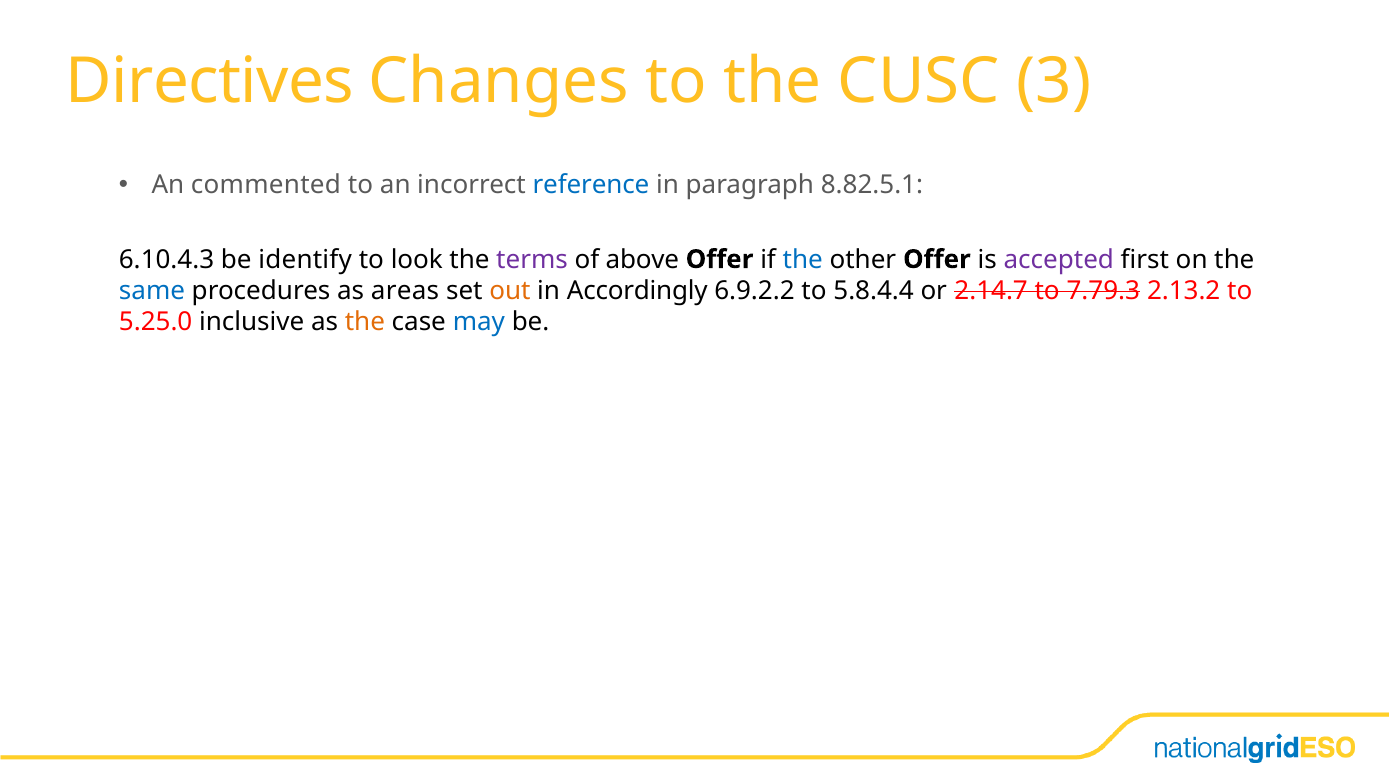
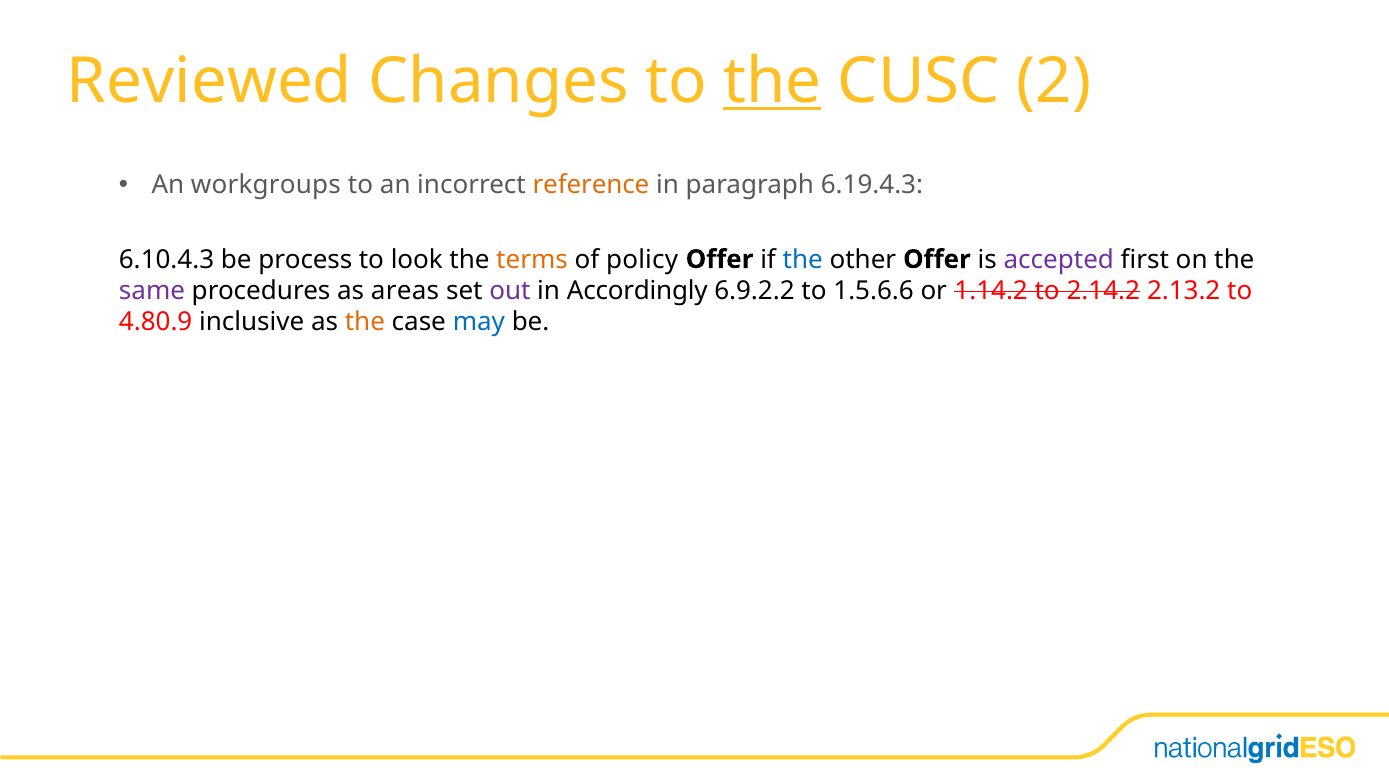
Directives: Directives -> Reviewed (209, 81)
the underline: none -> present (772, 81)
3: 3 -> 2 (1054, 81)
commented: commented -> workgroups (266, 185)
reference colour: blue -> orange (591, 185)
8.82.5.1: 8.82.5.1 -> 6.19.4.3 (872, 185)
identify: identify -> process (305, 260)
terms colour: purple -> orange (532, 260)
above: above -> policy (642, 260)
same colour: blue -> purple (152, 291)
out colour: orange -> purple (510, 291)
5.8.4.4: 5.8.4.4 -> 1.5.6.6 (874, 291)
2.14.7: 2.14.7 -> 1.14.2 (991, 291)
7.79.3: 7.79.3 -> 2.14.2 (1103, 291)
5.25.0: 5.25.0 -> 4.80.9 (156, 322)
